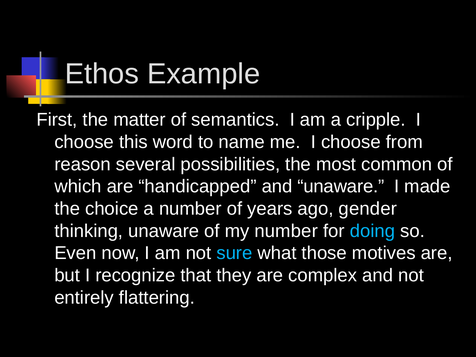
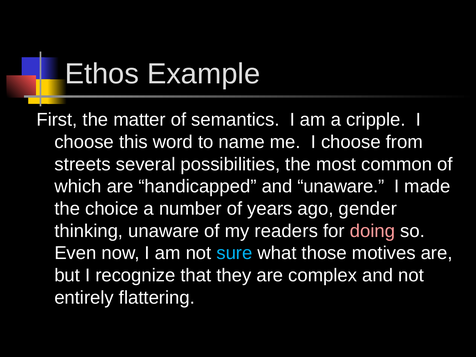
reason: reason -> streets (83, 164)
my number: number -> readers (286, 231)
doing colour: light blue -> pink (372, 231)
